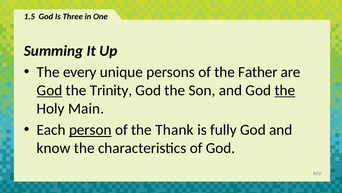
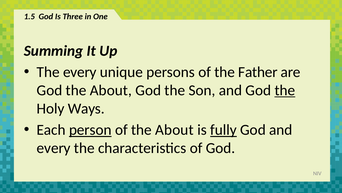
God underline: present -> none (50, 90)
Trinity: Trinity -> About (111, 90)
Main: Main -> Ways (86, 109)
of the Thank: Thank -> About (174, 130)
fully underline: none -> present (223, 130)
know: know -> every (54, 148)
